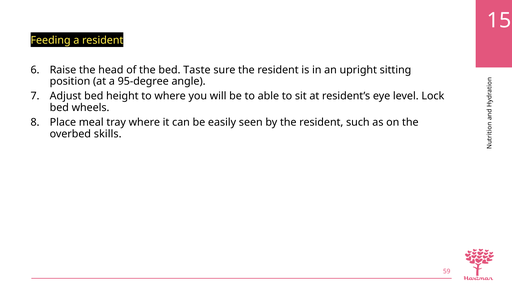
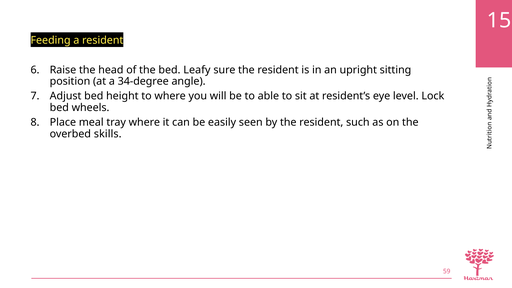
Taste: Taste -> Leafy (197, 70)
95-degree: 95-degree -> 34-degree (143, 81)
